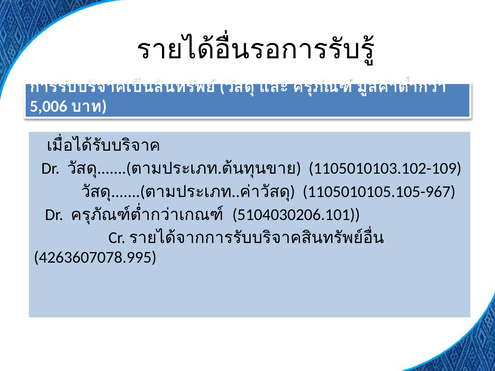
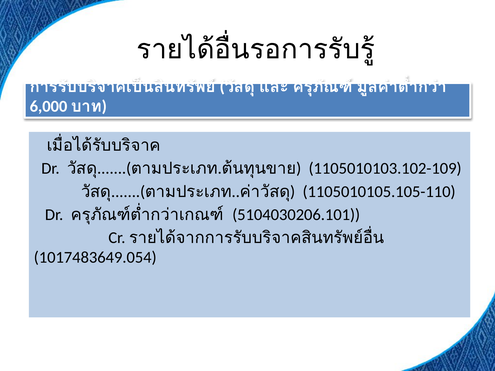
5,006: 5,006 -> 6,000 (49, 106)
1105010105.105-967: 1105010105.105-967 -> 1105010105.105-110 (379, 192)
4263607078.995: 4263607078.995 -> 1017483649.054 (95, 258)
